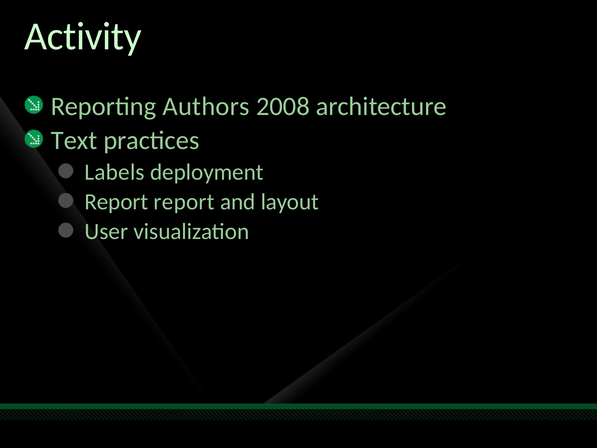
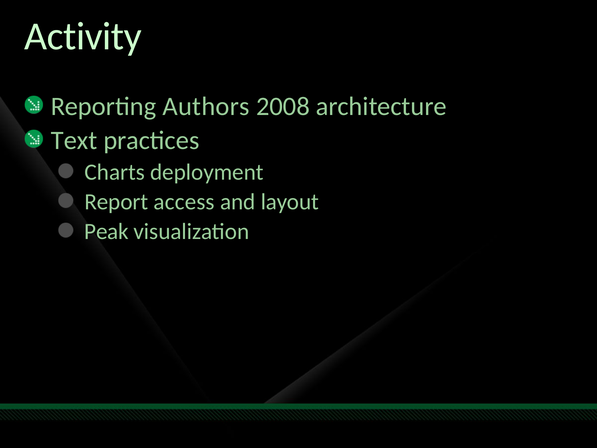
Labels: Labels -> Charts (115, 172)
Report report: report -> access (184, 202)
User: User -> Peak (107, 231)
